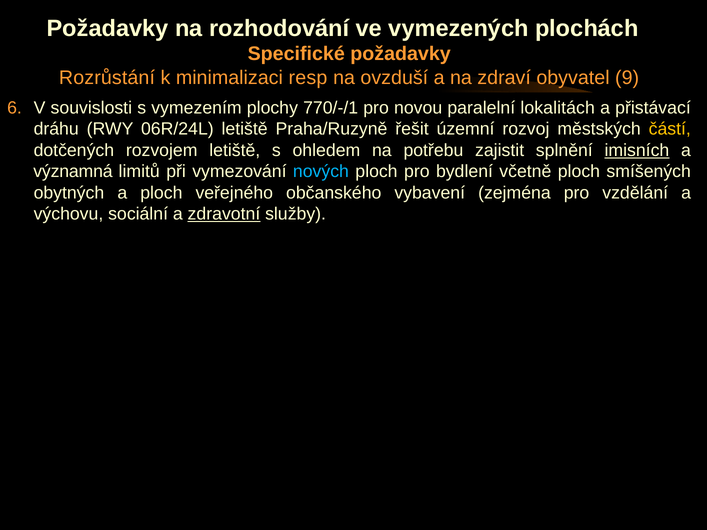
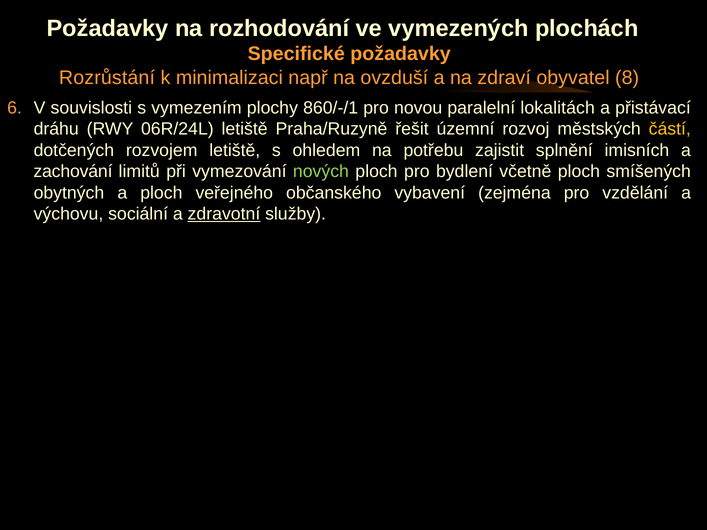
resp: resp -> např (308, 78)
9: 9 -> 8 (627, 78)
770/-/1: 770/-/1 -> 860/-/1 (331, 108)
imisních underline: present -> none (637, 150)
významná: významná -> zachování (73, 172)
nových colour: light blue -> light green (321, 172)
